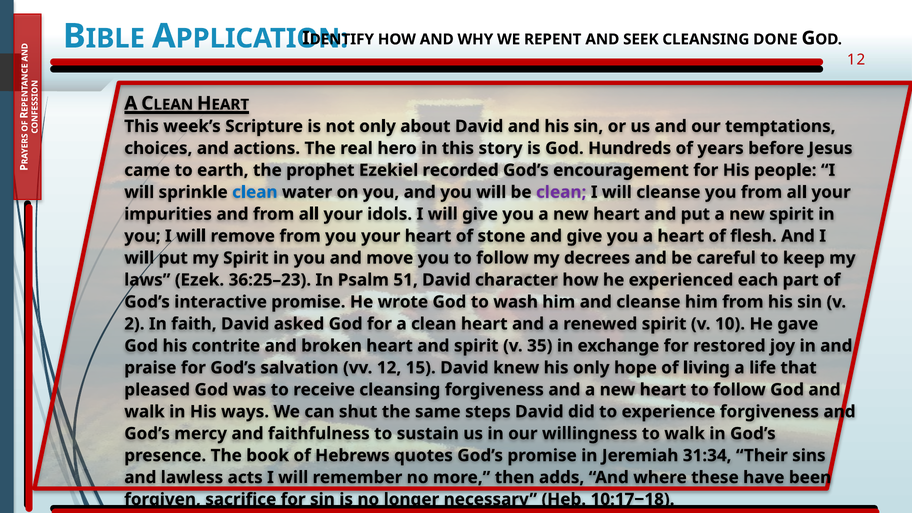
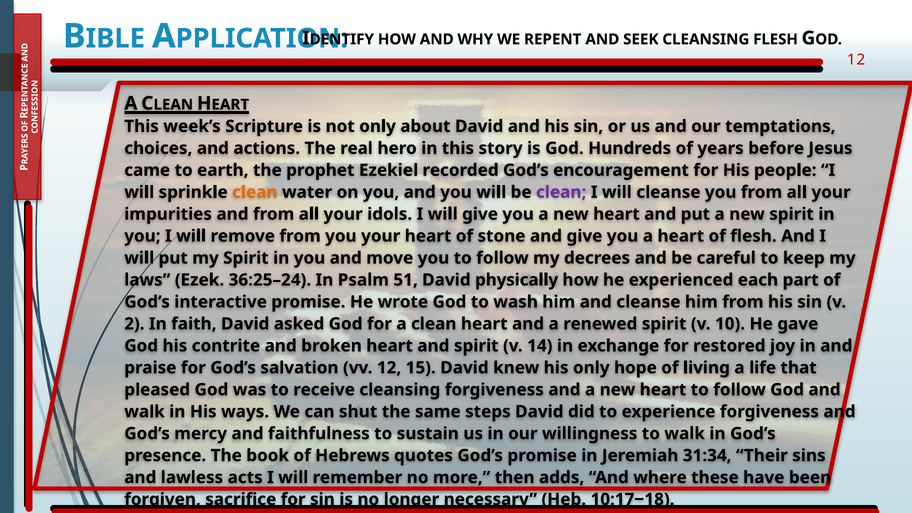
CLEANSING DONE: DONE -> FLESH (776, 39)
clean colour: blue -> orange (255, 192)
36:25–23: 36:25–23 -> 36:25–24 (270, 280)
character: character -> physically (517, 280)
35: 35 -> 14 (540, 346)
